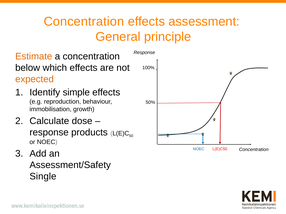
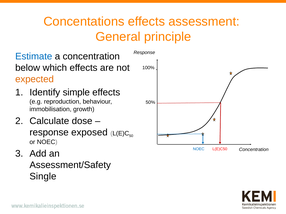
Concentration: Concentration -> Concentations (84, 22)
Estimate colour: orange -> blue (34, 56)
products: products -> exposed (89, 133)
